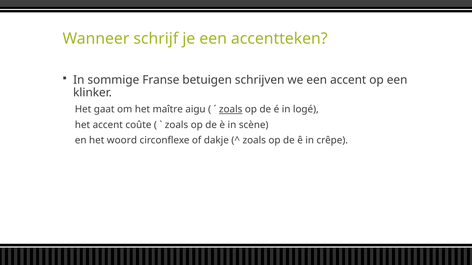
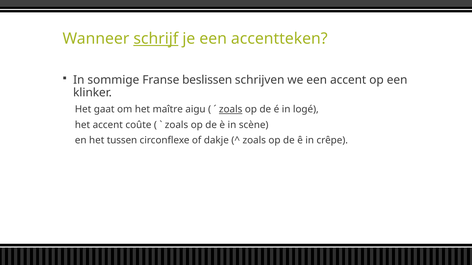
schrijf underline: none -> present (156, 39)
betuigen: betuigen -> beslissen (207, 80)
woord: woord -> tussen (122, 141)
